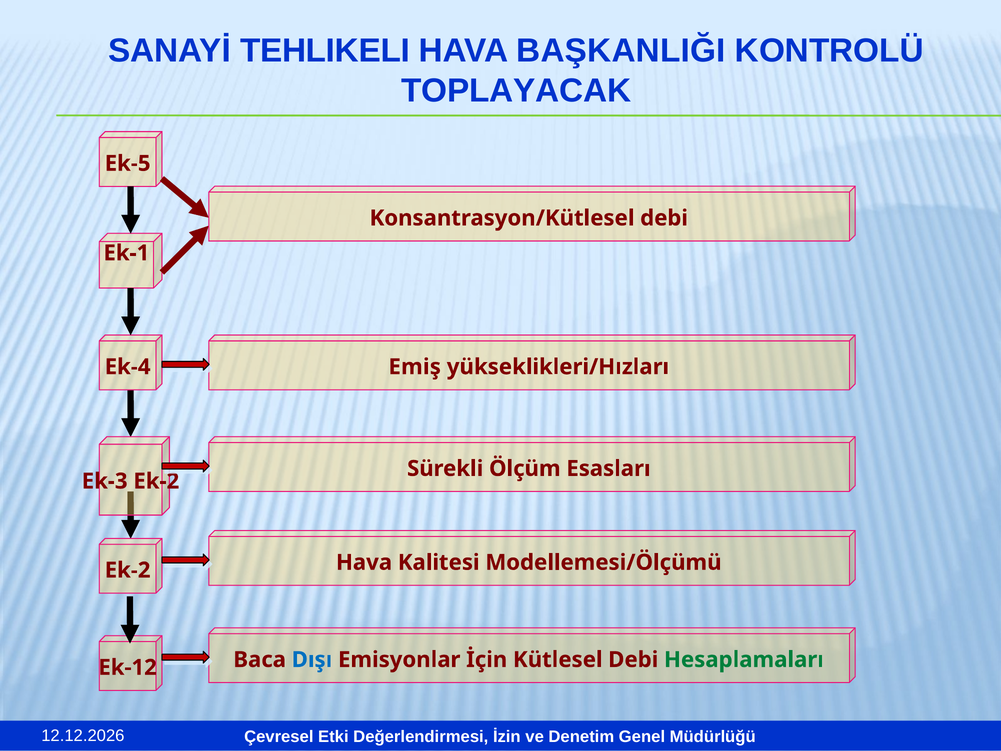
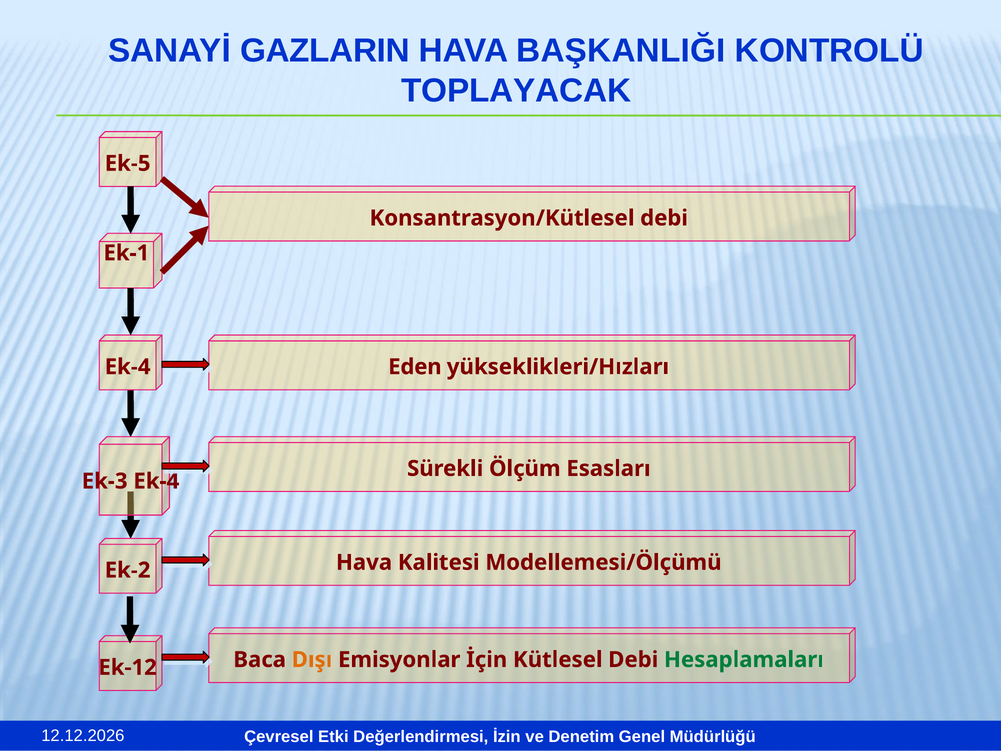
TEHLIKELI: TEHLIKELI -> GAZLARIN (325, 51)
Emiş: Emiş -> Eden (415, 367)
Ek-3 Ek-2: Ek-2 -> Ek-4 (156, 481)
Dışı colour: blue -> orange (312, 659)
